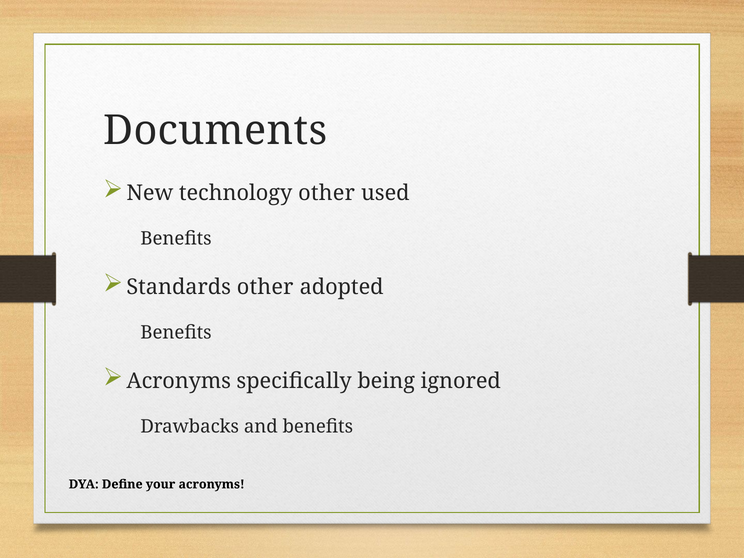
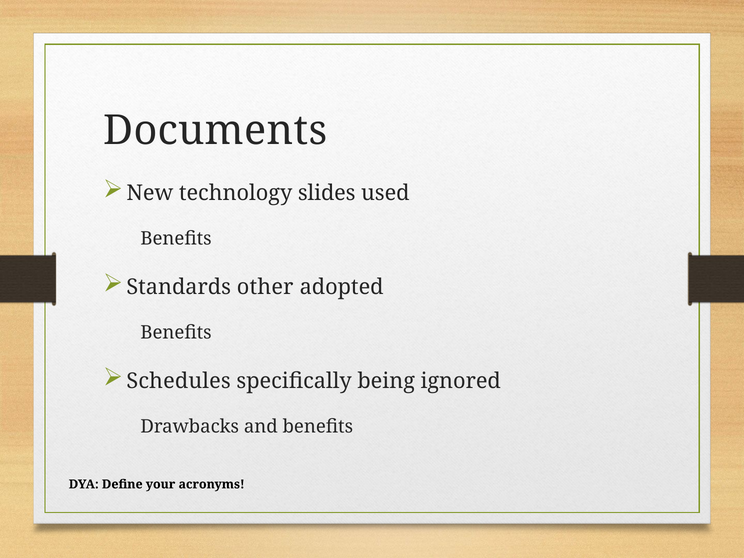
technology other: other -> slides (327, 193)
Acronyms: Acronyms -> Schedules (179, 381)
